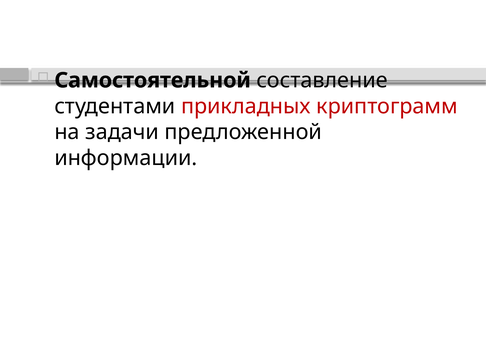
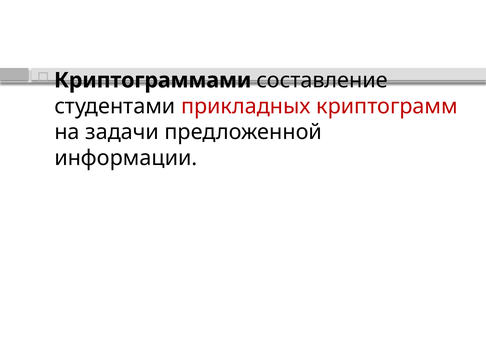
Самостоятельной: Самостоятельной -> Криптограммами (153, 80)
